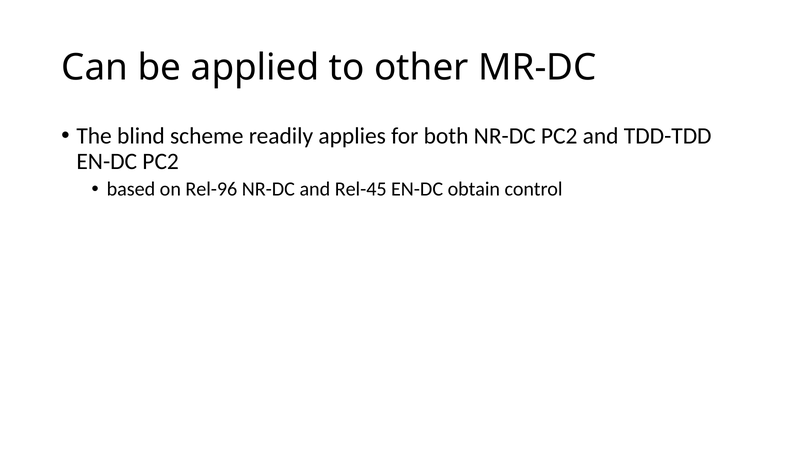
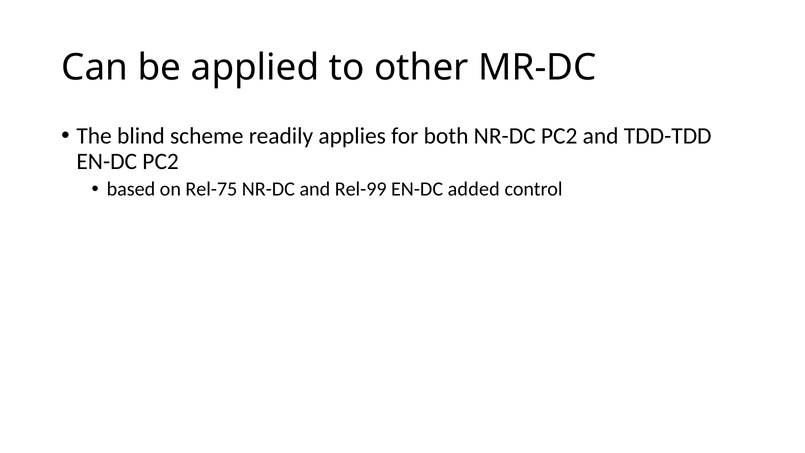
Rel-96: Rel-96 -> Rel-75 (211, 189)
Rel-45: Rel-45 -> Rel-99 (361, 189)
obtain: obtain -> added (474, 189)
